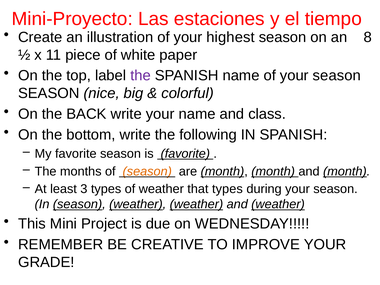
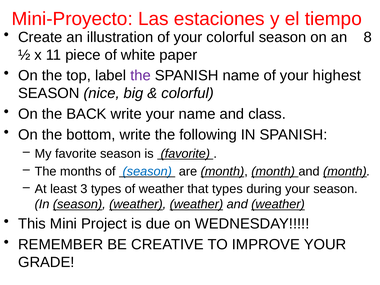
your highest: highest -> colorful (231, 37)
of your season: season -> highest (337, 76)
season colour: orange -> blue (147, 171)
